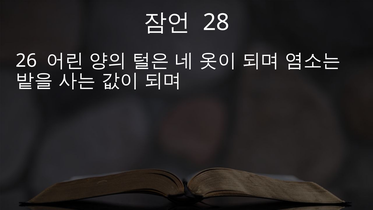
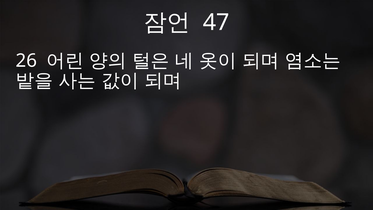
28: 28 -> 47 (216, 22)
